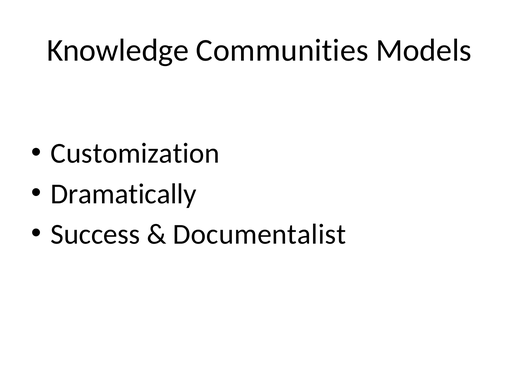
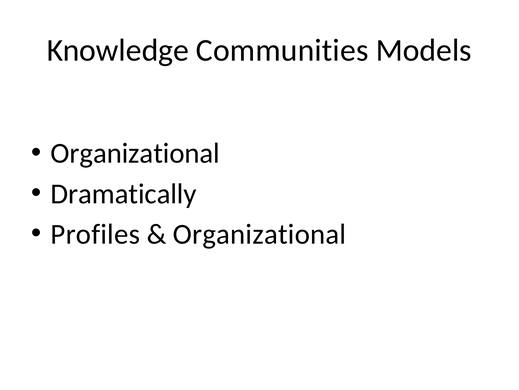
Customization: Customization -> Organizational (135, 153)
Success: Success -> Profiles (95, 234)
Documentalist: Documentalist -> Organizational (260, 234)
